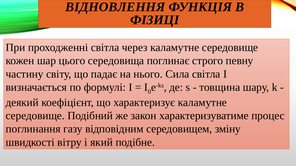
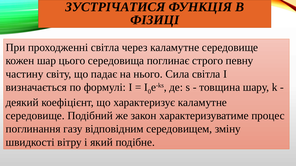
ВІДНОВЛЕННЯ: ВІДНОВЛЕННЯ -> ЗУСТРІЧАТИСЯ (115, 7)
